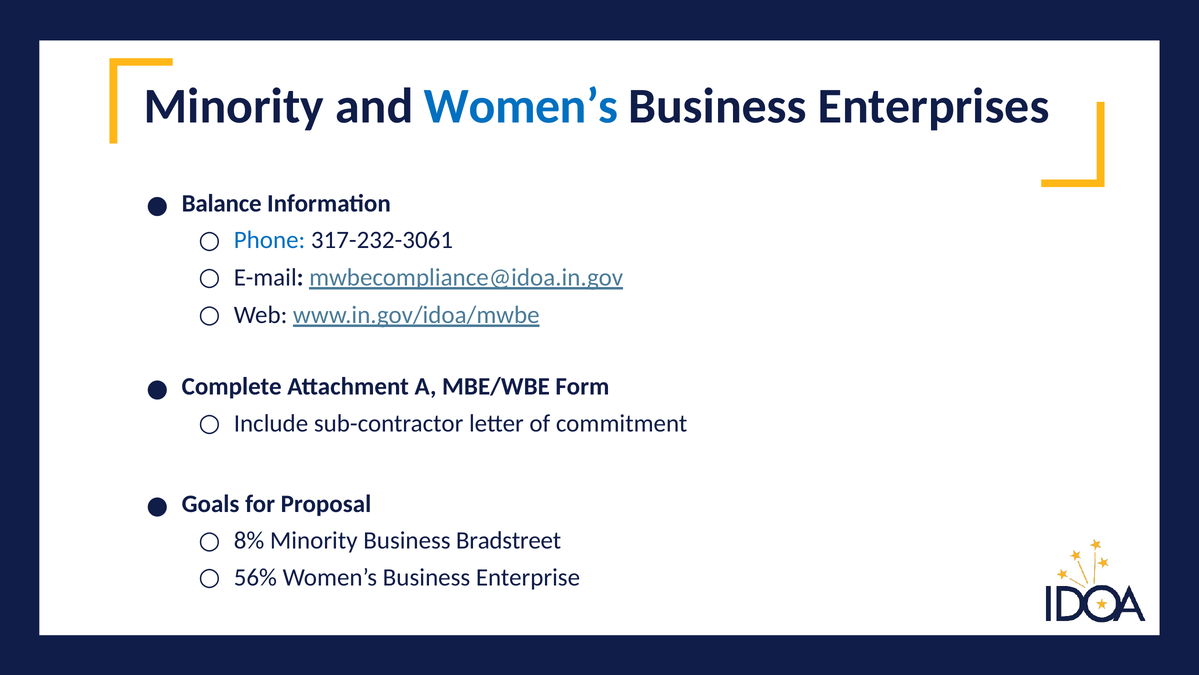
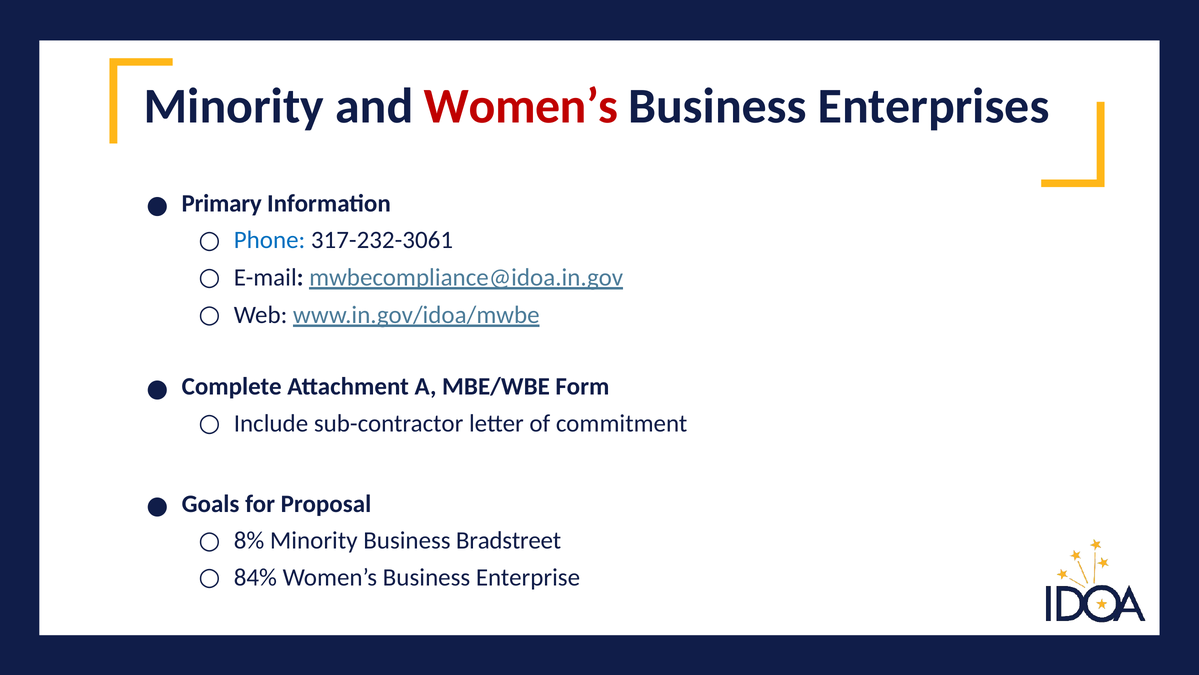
Women’s colour: blue -> red (521, 106)
Balance: Balance -> Primary (222, 203)
56%: 56% -> 84% (255, 577)
